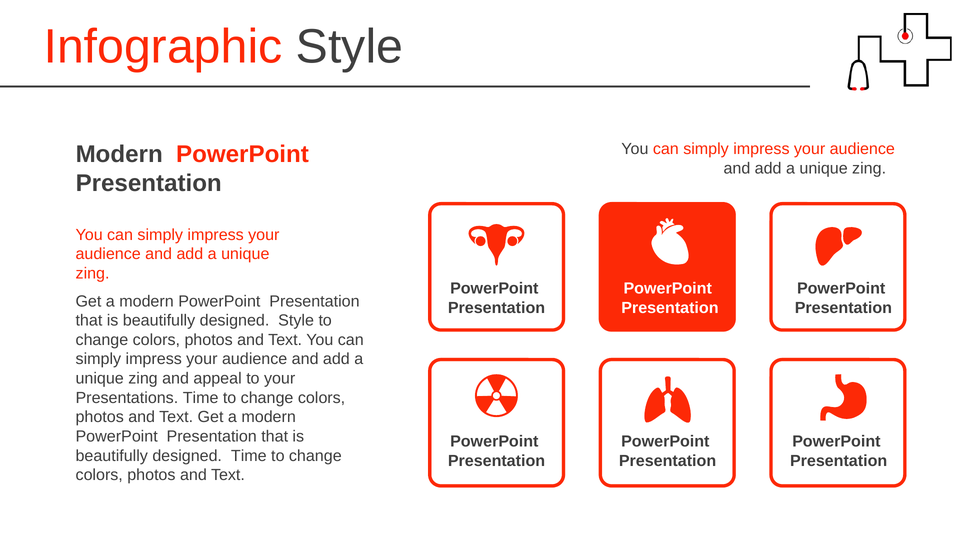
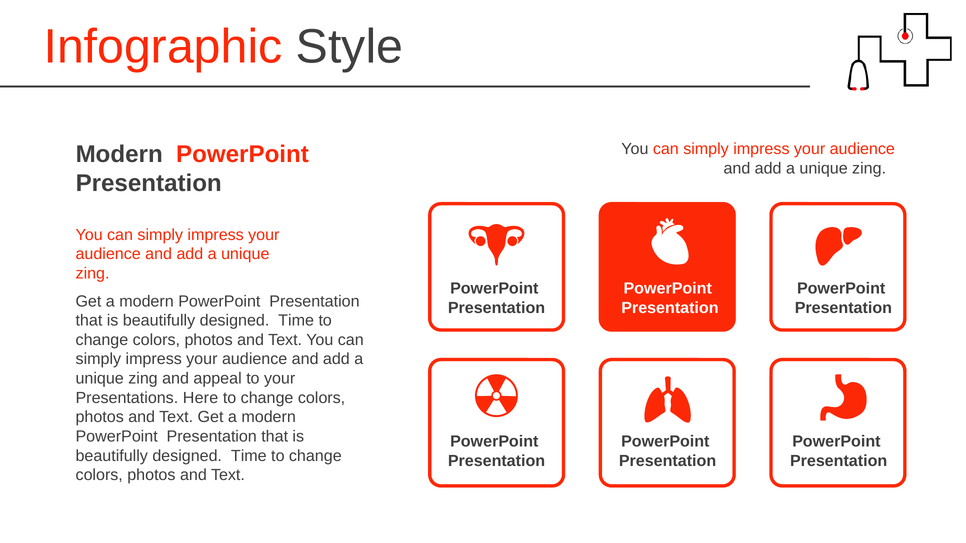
Style: Style -> Time (296, 321)
Presentations Time: Time -> Here (201, 398)
